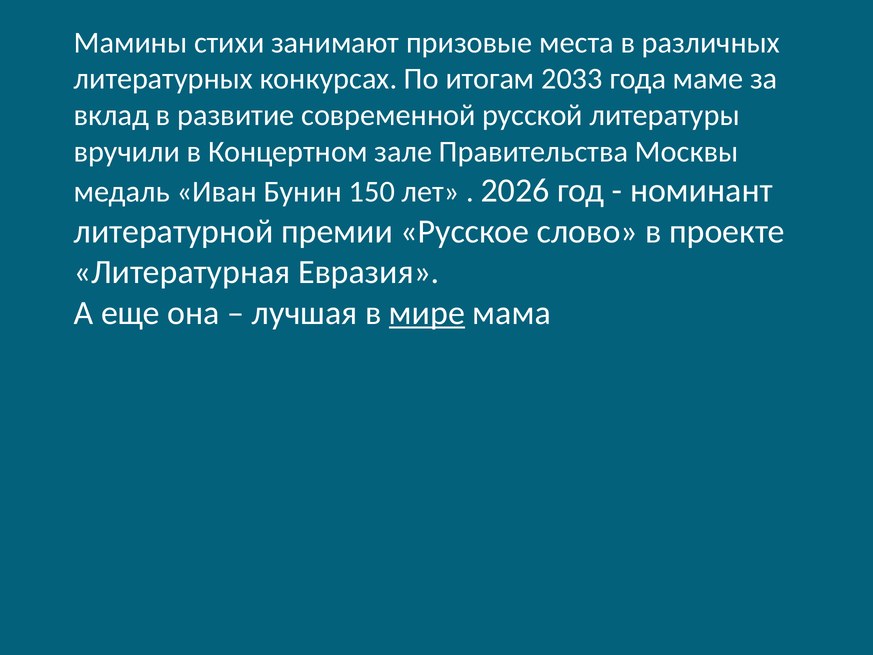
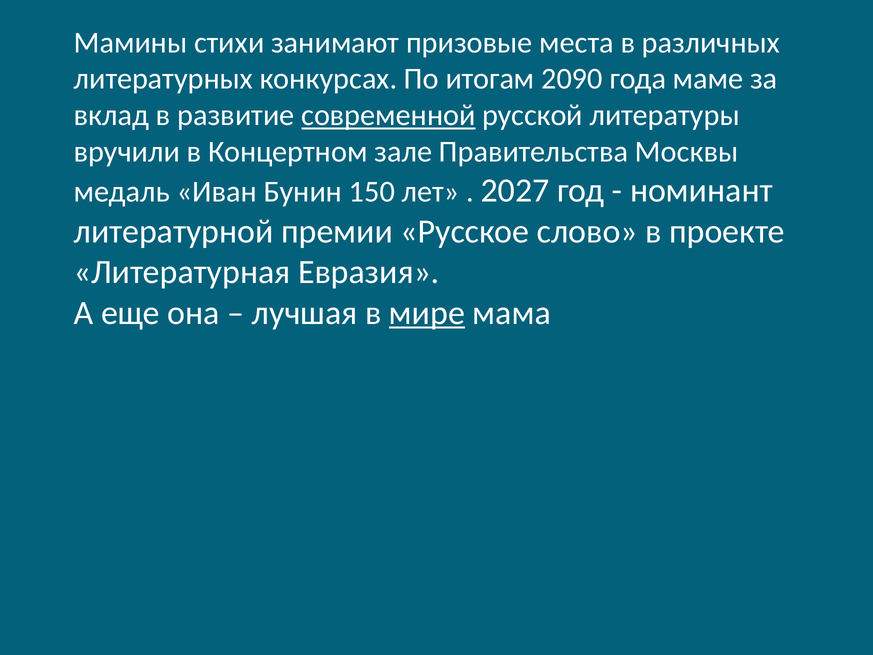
2033: 2033 -> 2090 (572, 79)
современной underline: none -> present (388, 115)
2026: 2026 -> 2027 (515, 190)
